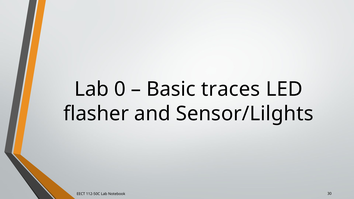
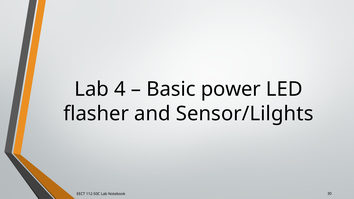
0: 0 -> 4 (120, 89)
traces: traces -> power (231, 89)
